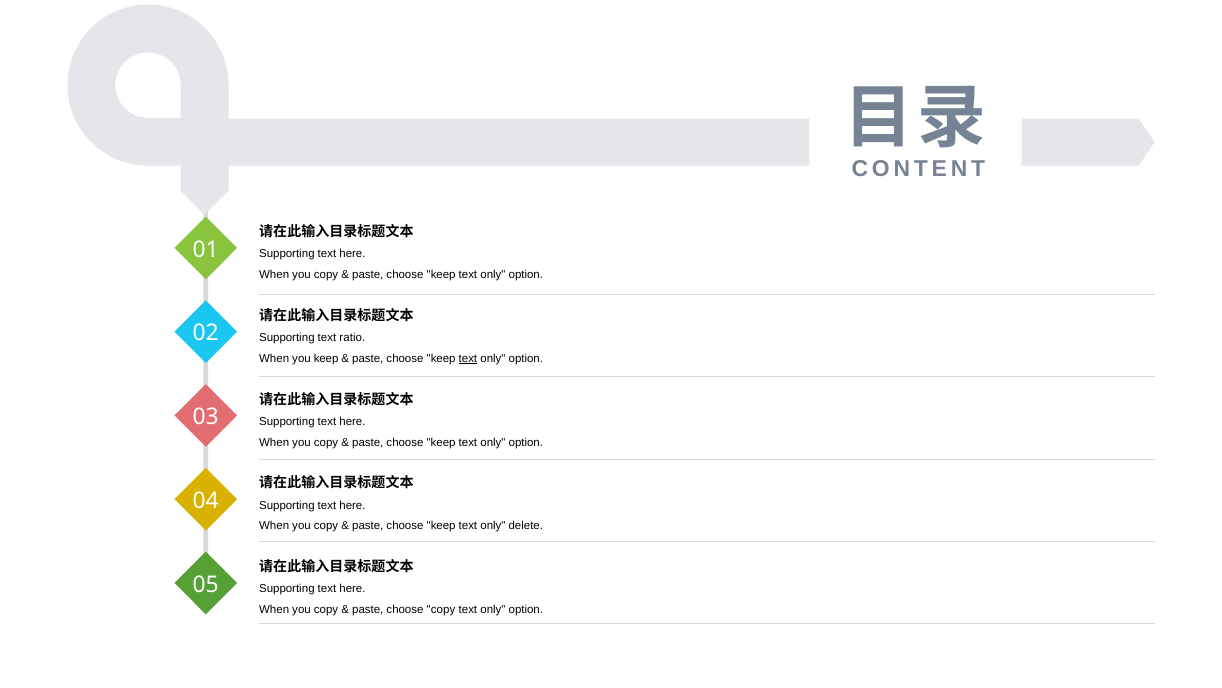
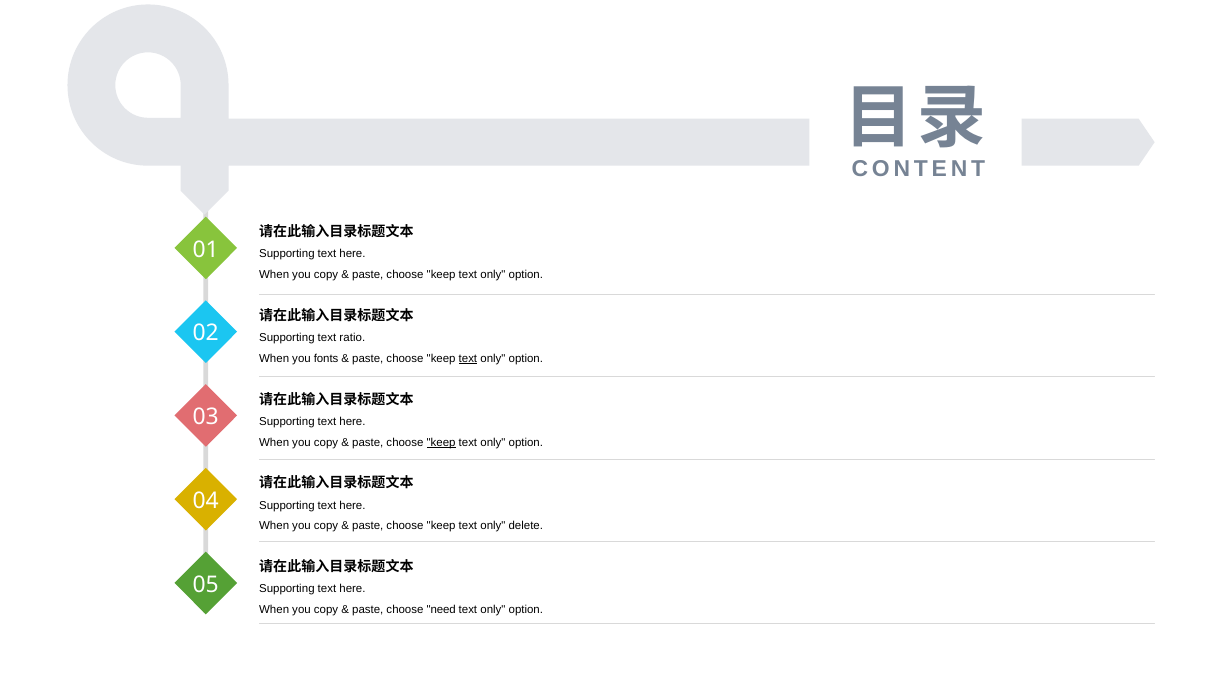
you keep: keep -> fonts (326, 358)
keep underline: none -> present (441, 442)
choose copy: copy -> need (441, 609)
